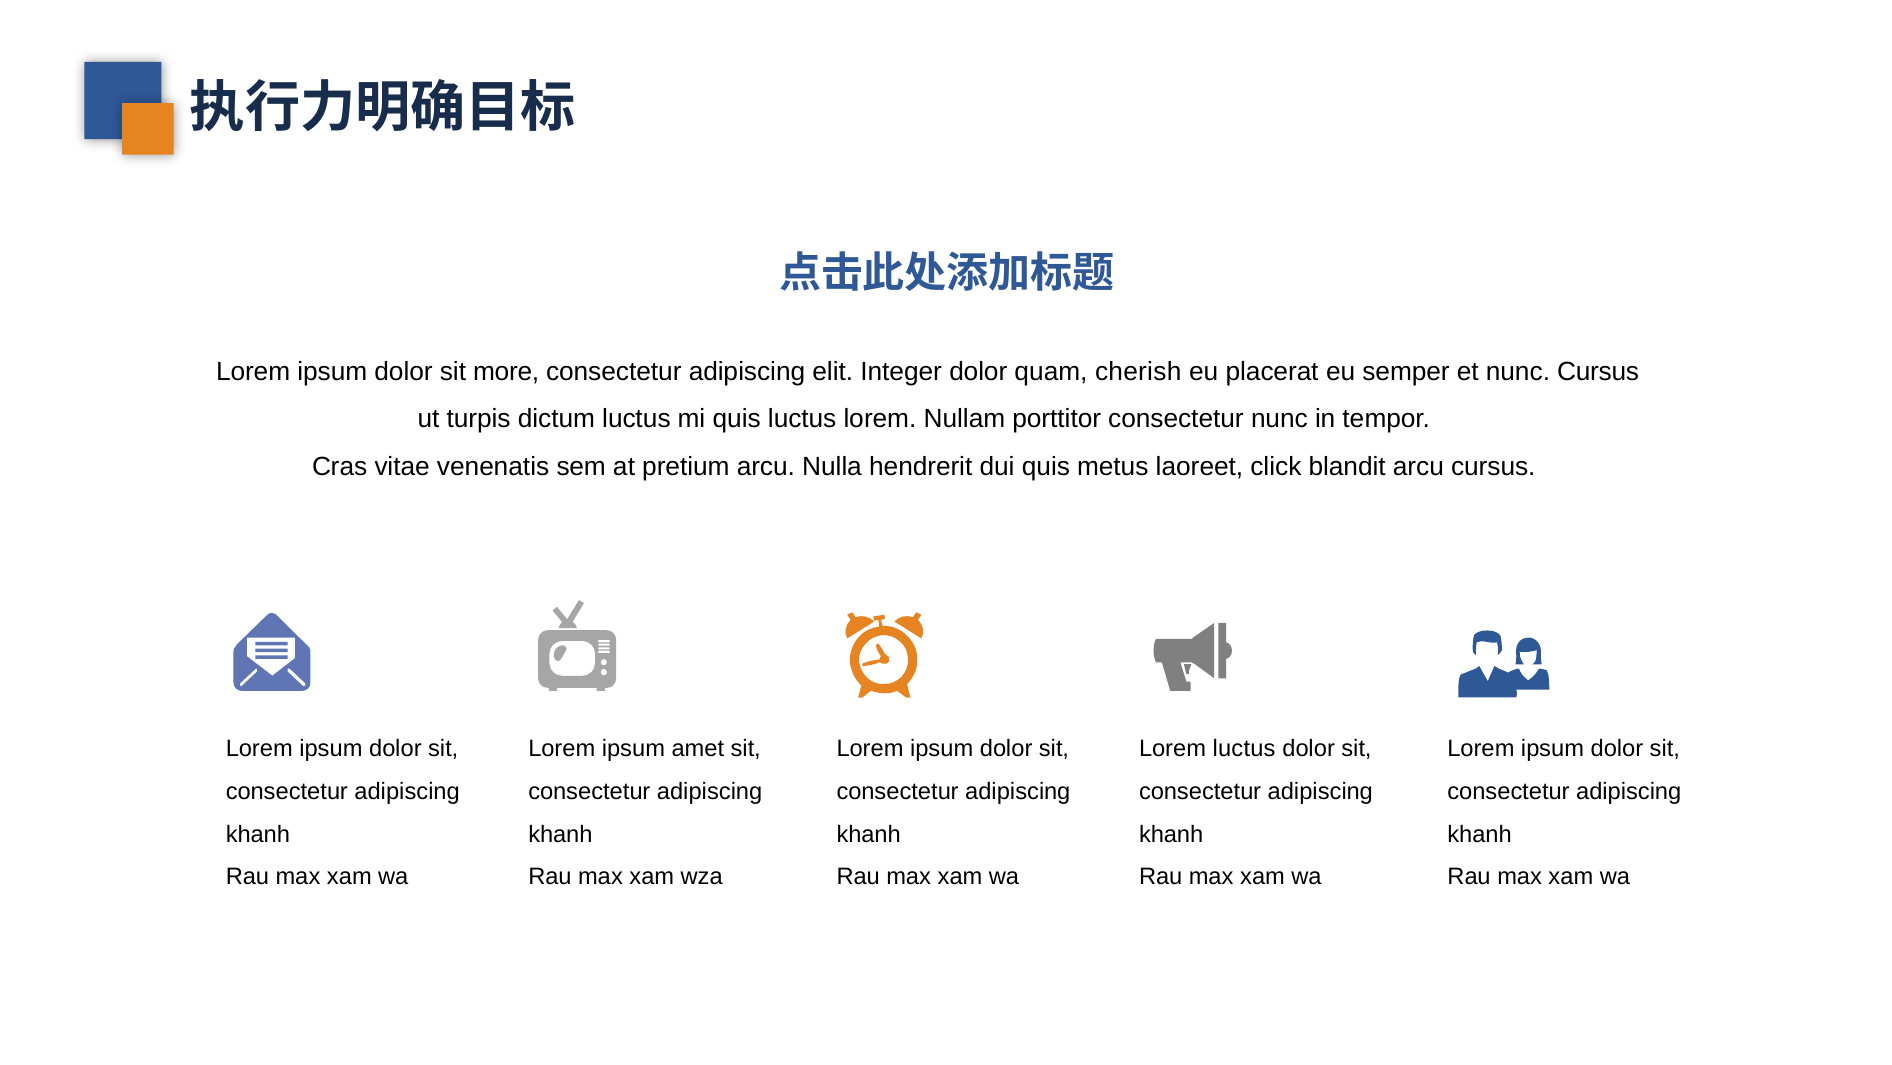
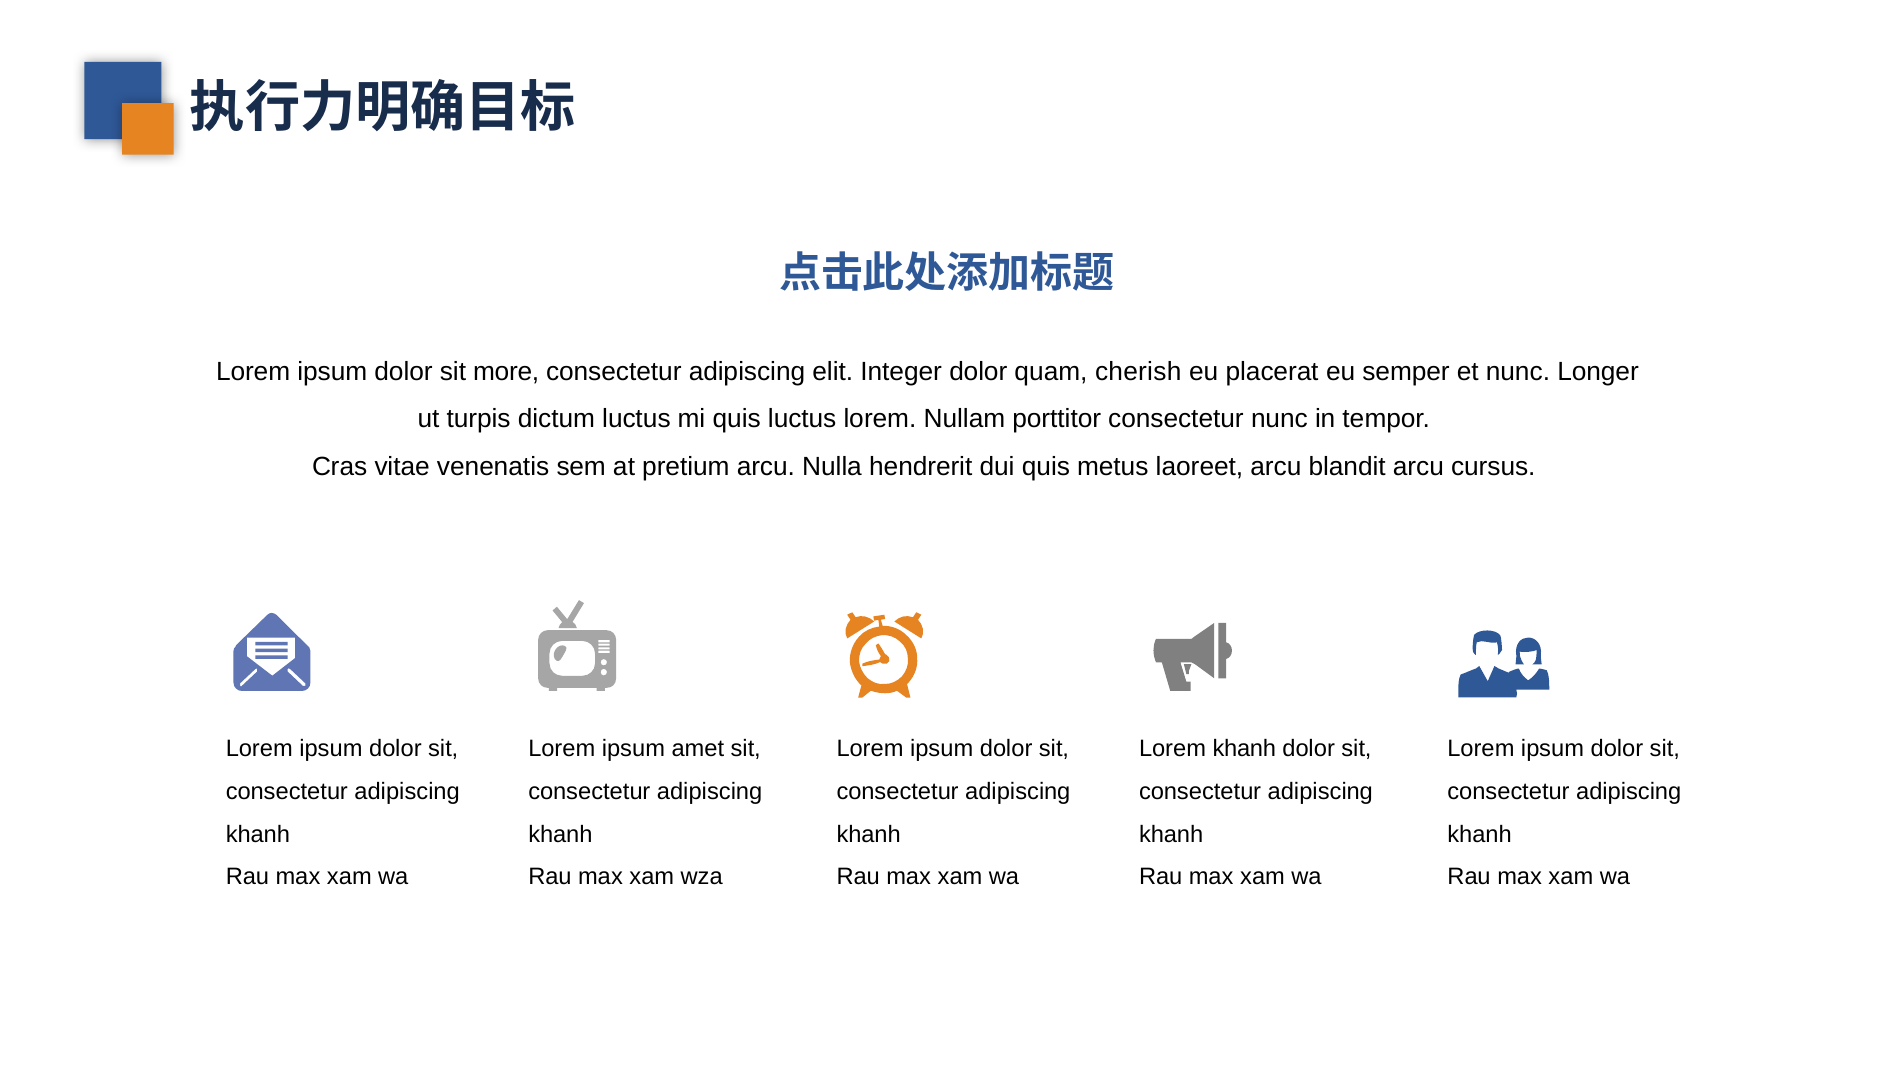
nunc Cursus: Cursus -> Longer (1598, 372)
laoreet click: click -> arcu (1276, 466)
Lorem luctus: luctus -> khanh (1244, 749)
